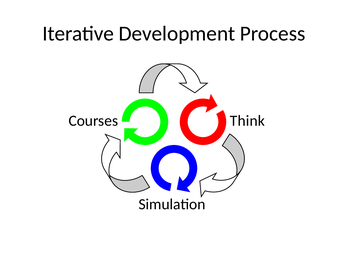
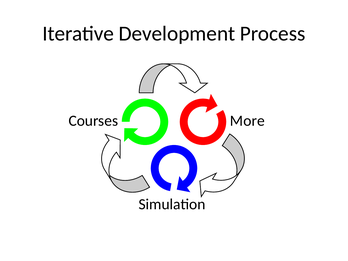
Think: Think -> More (247, 121)
